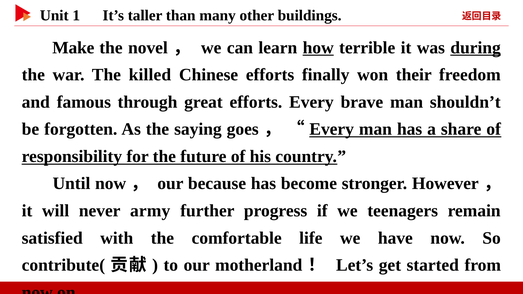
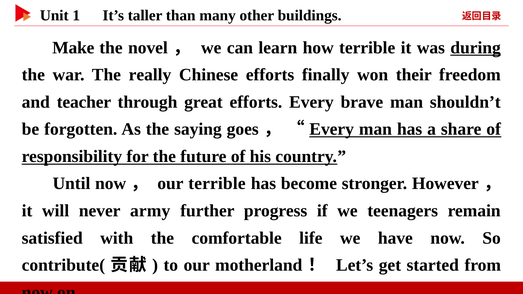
how underline: present -> none (318, 48)
killed: killed -> really (150, 75)
famous: famous -> teacher (84, 102)
our because: because -> terrible (217, 184)
